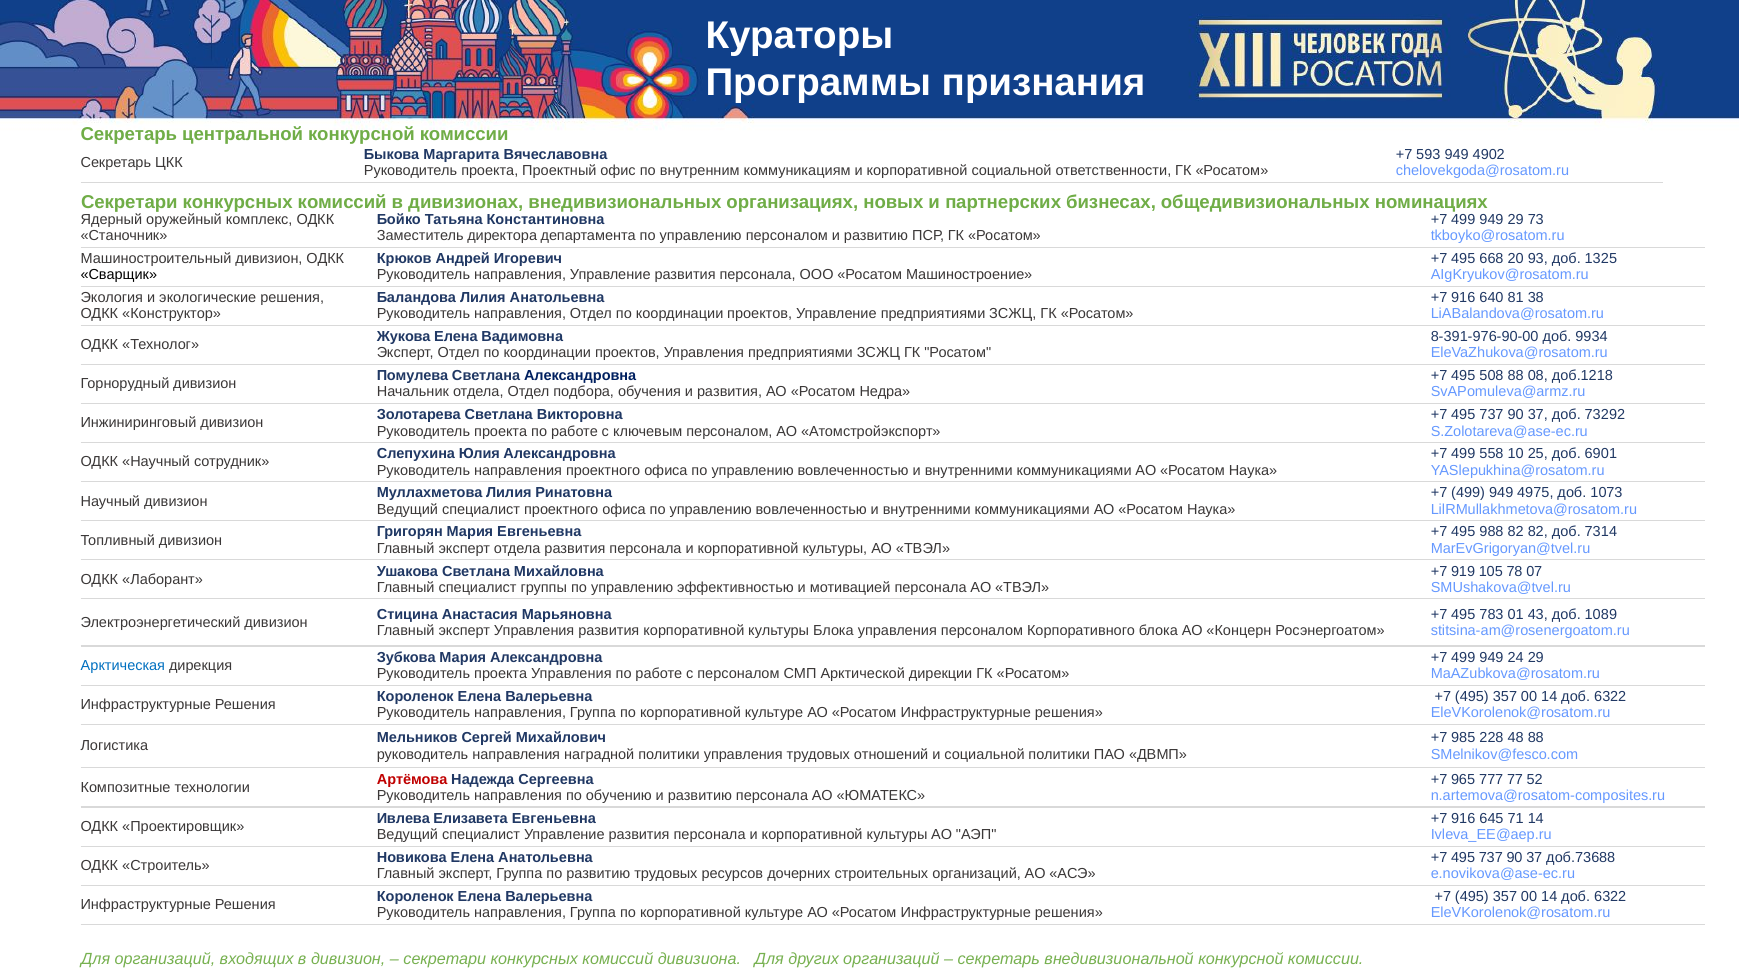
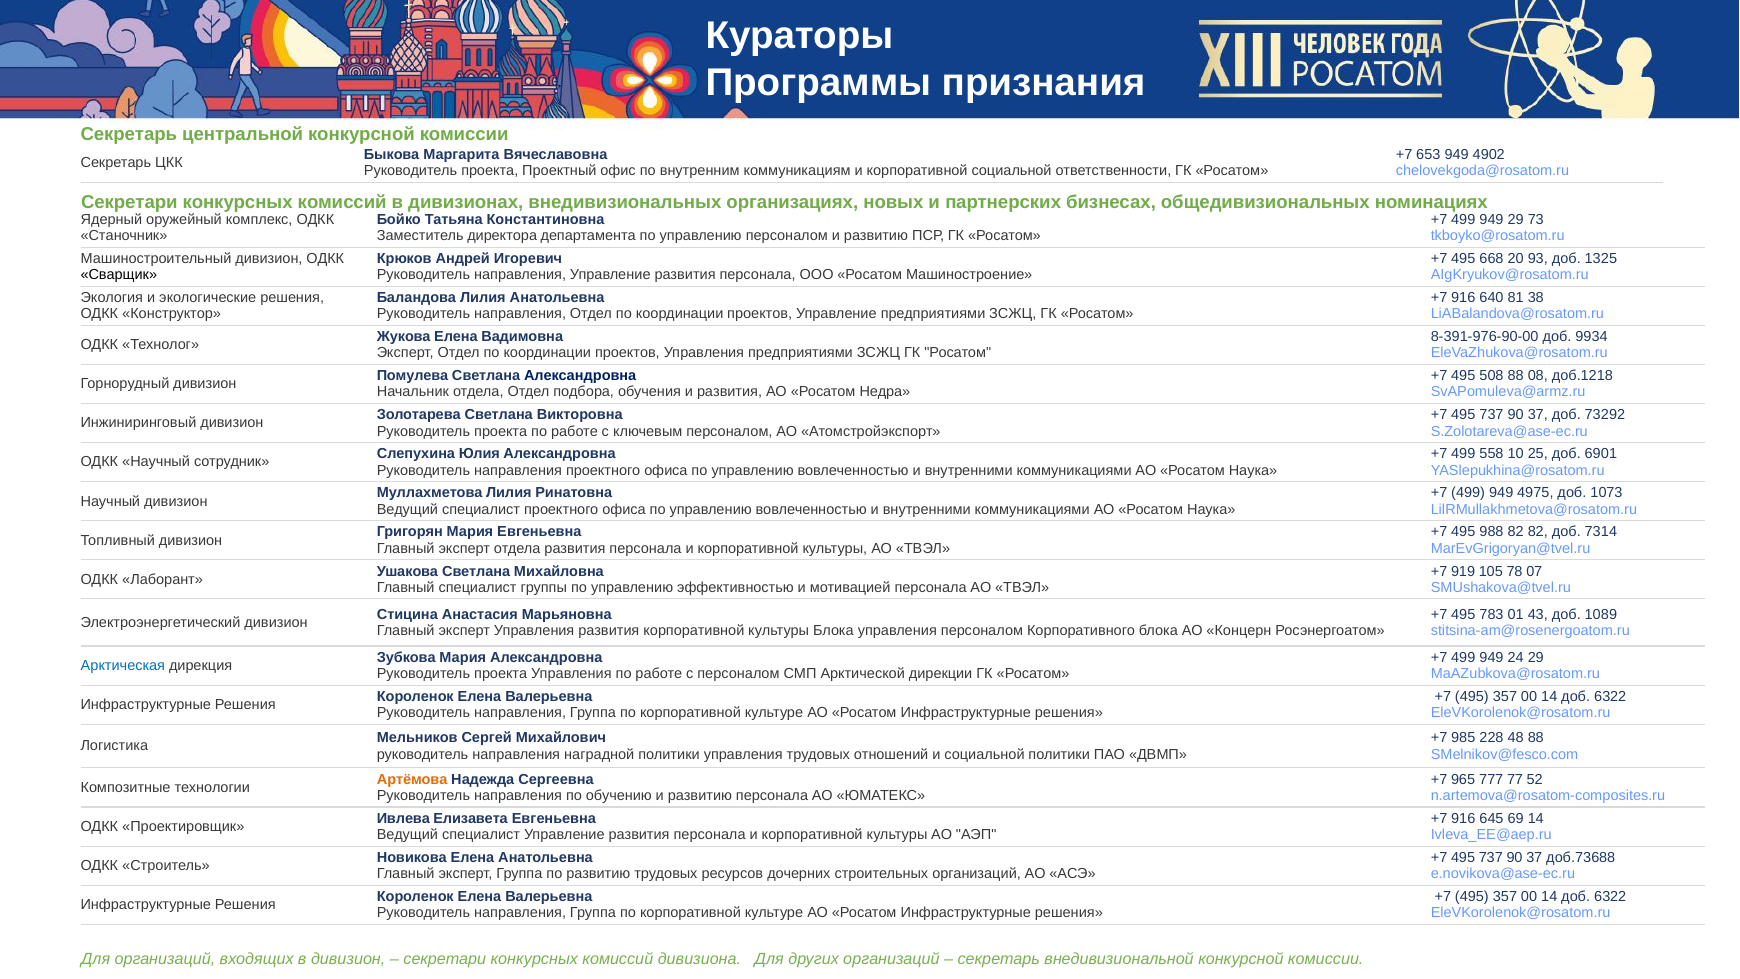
593: 593 -> 653 (1428, 155)
Артёмова colour: red -> orange (412, 779)
71: 71 -> 69 (1516, 818)
